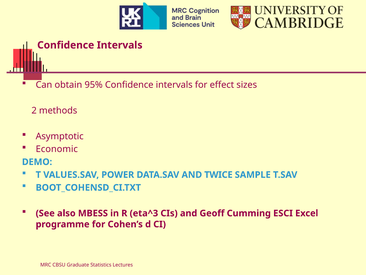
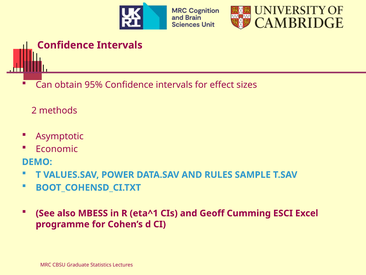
TWICE: TWICE -> RULES (218, 174)
eta^3: eta^3 -> eta^1 (144, 213)
